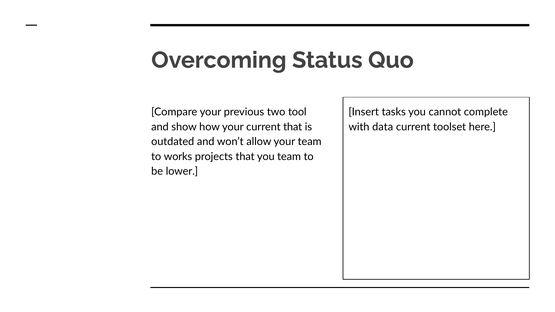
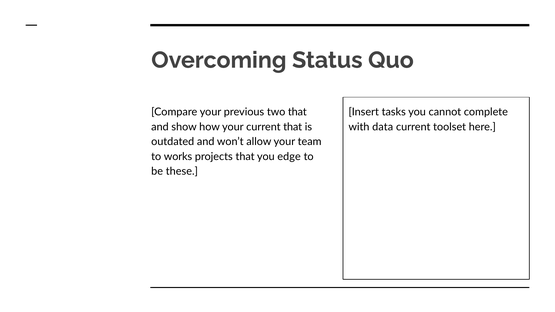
two tool: tool -> that (297, 112)
you team: team -> edge (289, 157)
lower: lower -> these (182, 172)
